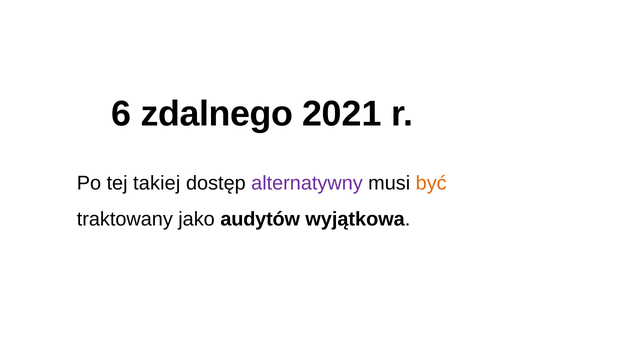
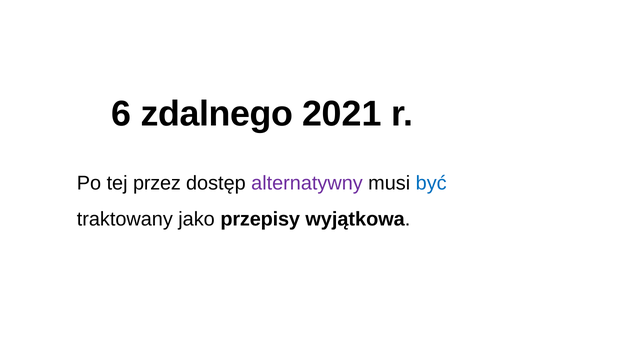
takiej: takiej -> przez (157, 183)
być colour: orange -> blue (431, 183)
audytów: audytów -> przepisy (260, 219)
